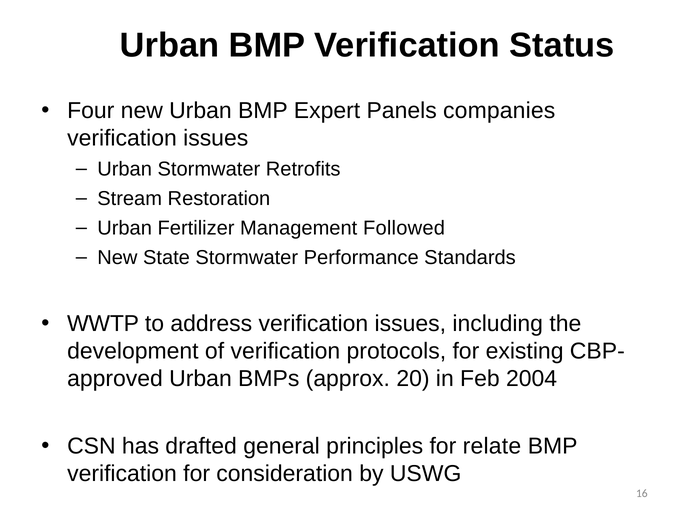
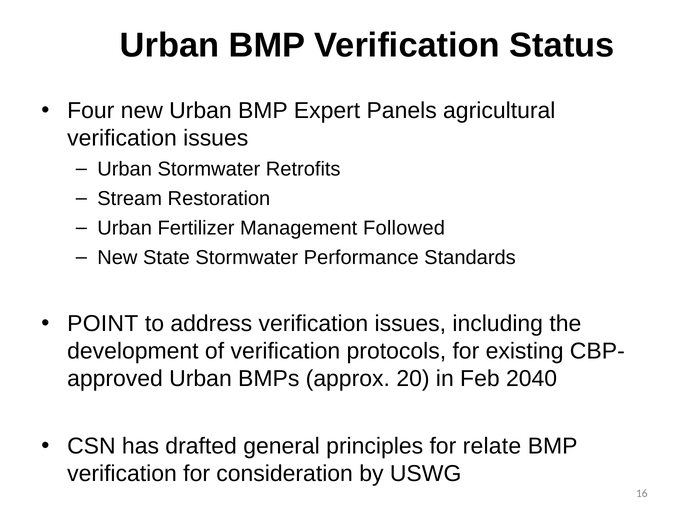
companies: companies -> agricultural (499, 111)
WWTP: WWTP -> POINT (103, 324)
2004: 2004 -> 2040 (532, 379)
